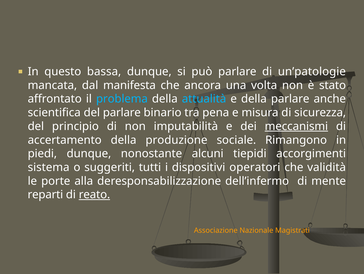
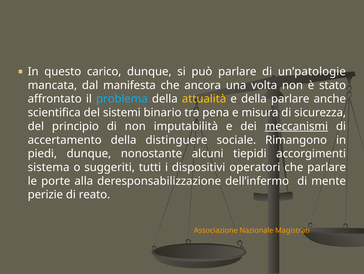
bassa: bassa -> carico (104, 71)
attualità colour: light blue -> yellow (204, 99)
del parlare: parlare -> sistemi (122, 112)
produzione: produzione -> distinguere (176, 140)
che validità: validità -> parlare (327, 167)
reparti: reparti -> perizie (45, 194)
reato underline: present -> none (94, 194)
